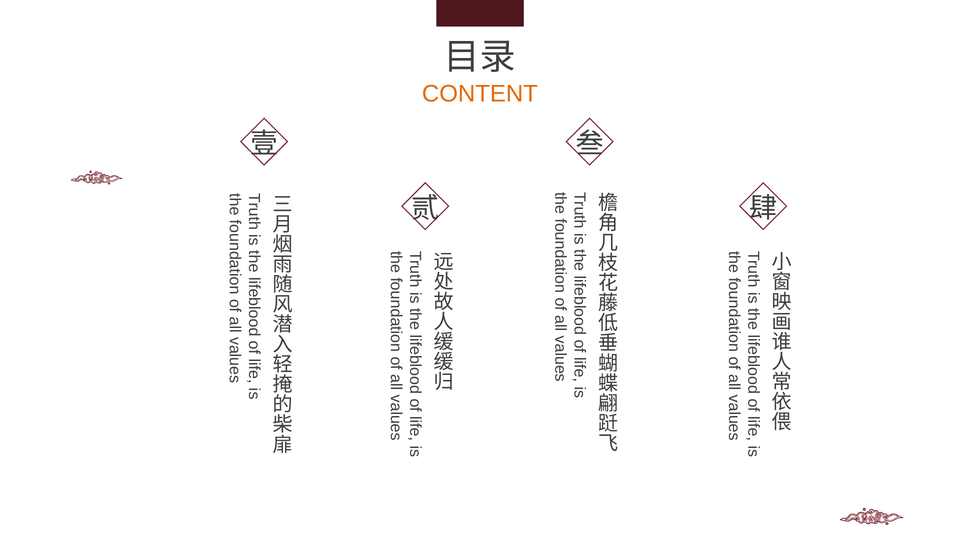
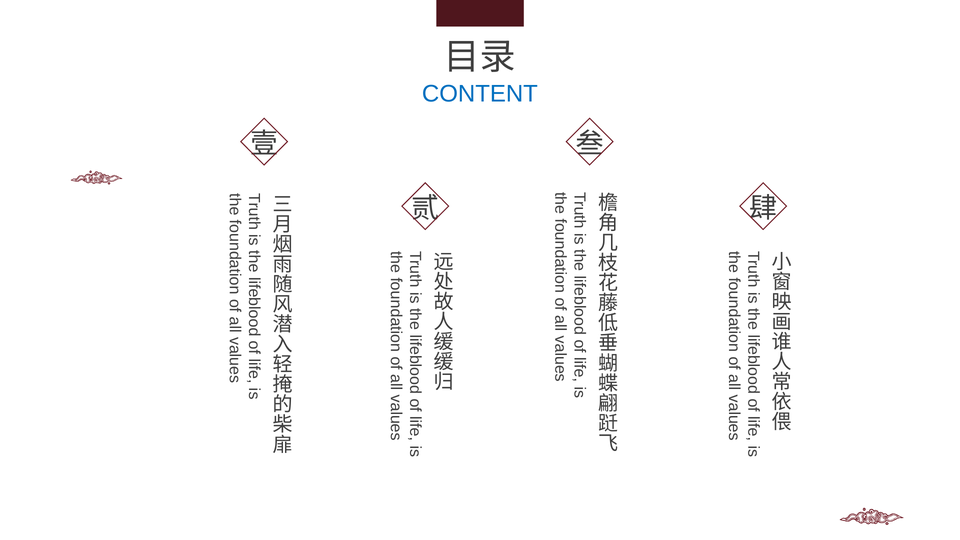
CONTENT colour: orange -> blue (480, 94)
